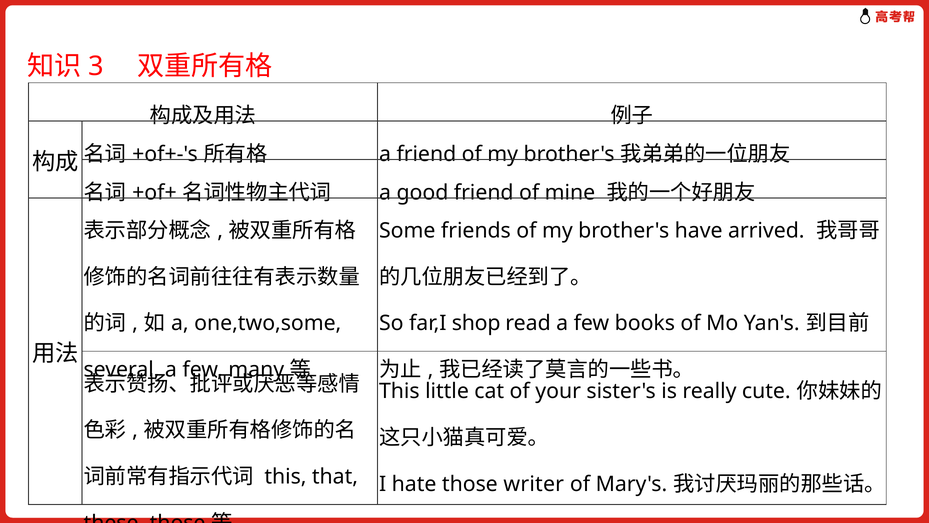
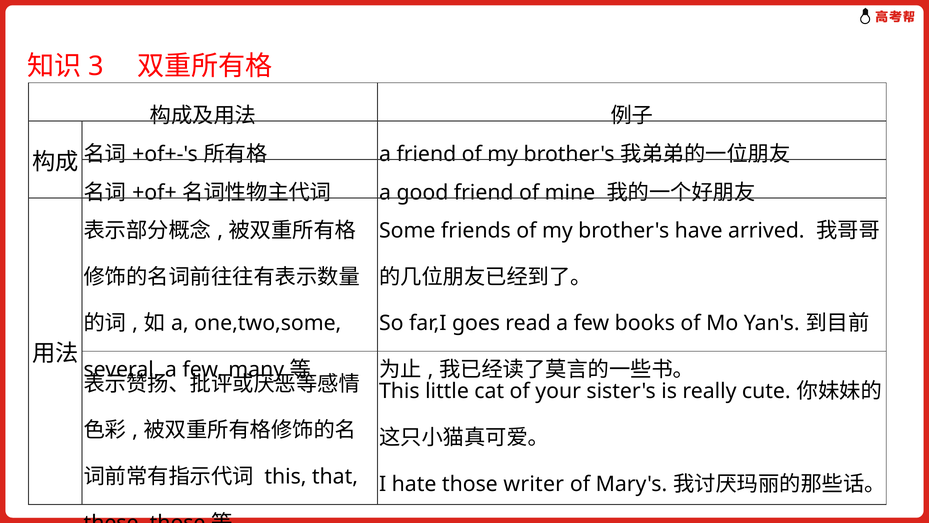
shop: shop -> goes (476, 323)
